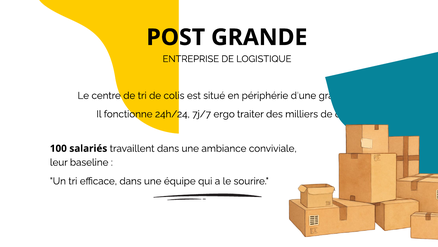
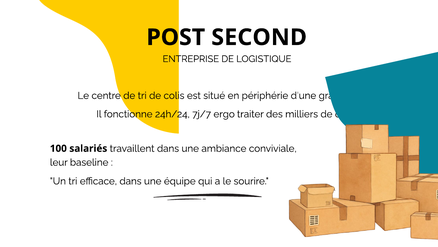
POST GRANDE: GRANDE -> SECOND (259, 37)
